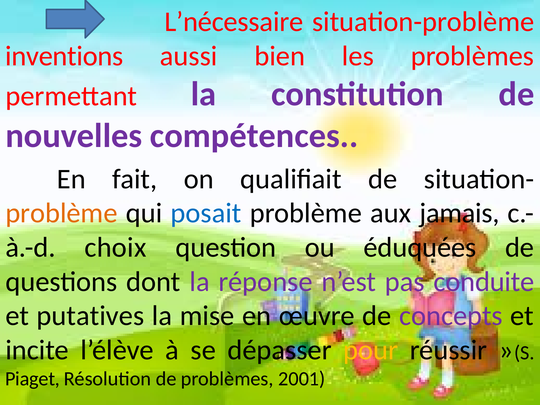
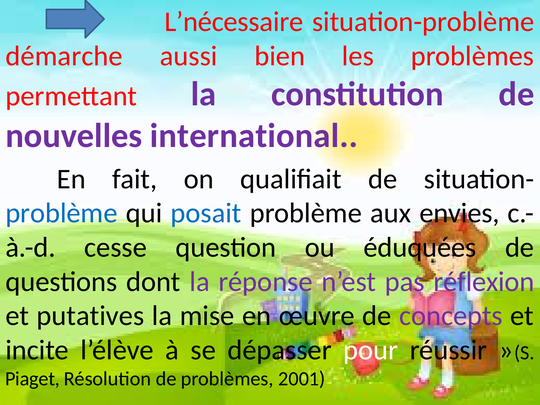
inventions: inventions -> démarche (64, 56)
compétences: compétences -> international (254, 136)
problème colour: orange -> blue (61, 213)
jamais: jamais -> envies (459, 213)
choix: choix -> cesse (116, 247)
conduite: conduite -> réflexion (484, 282)
pour colour: yellow -> white (371, 350)
